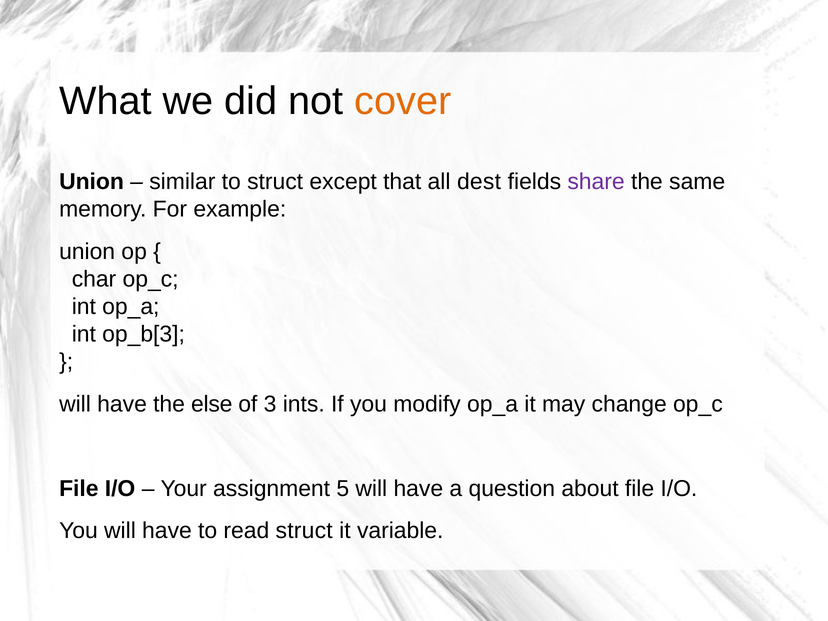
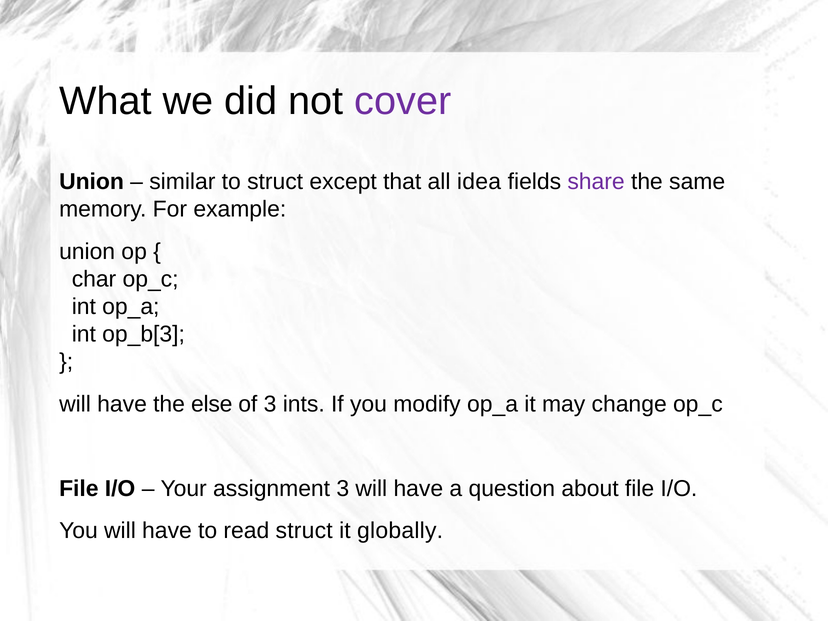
cover colour: orange -> purple (403, 101)
dest: dest -> idea (479, 182)
assignment 5: 5 -> 3 (343, 489)
variable: variable -> globally (400, 531)
